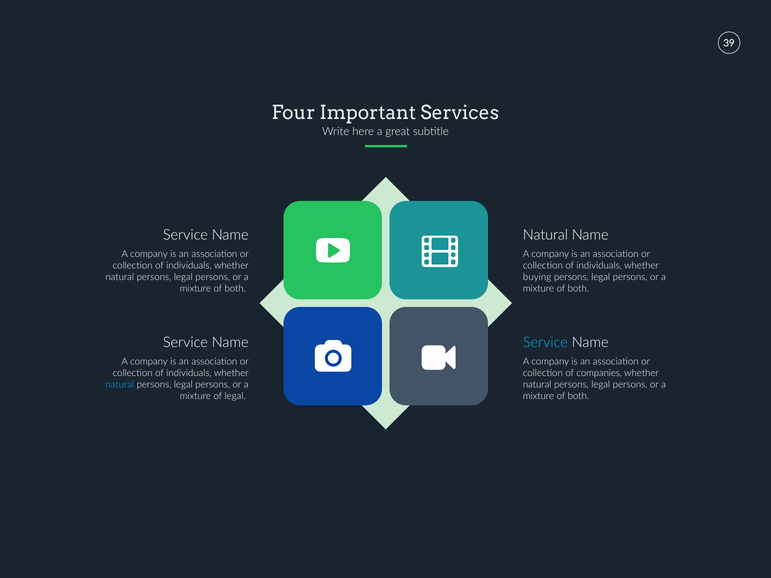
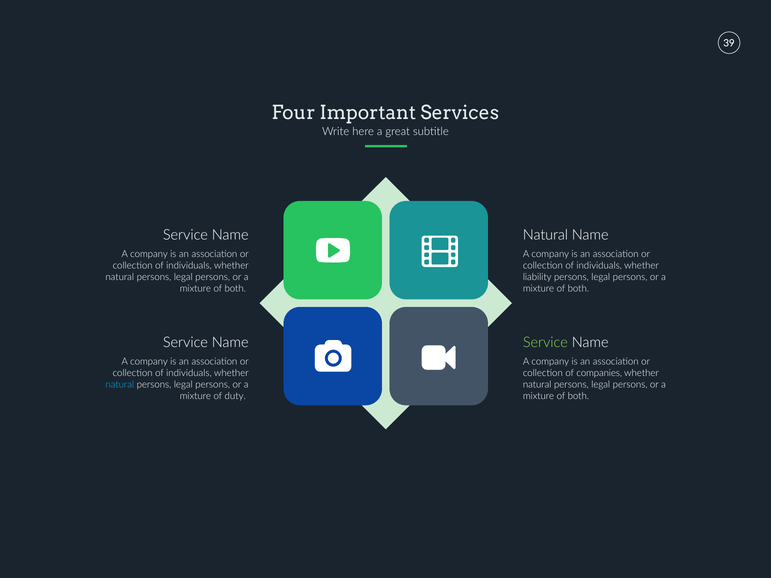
buying: buying -> liability (537, 277)
Service colour: light blue -> light green (545, 343)
of legal: legal -> duty (235, 396)
